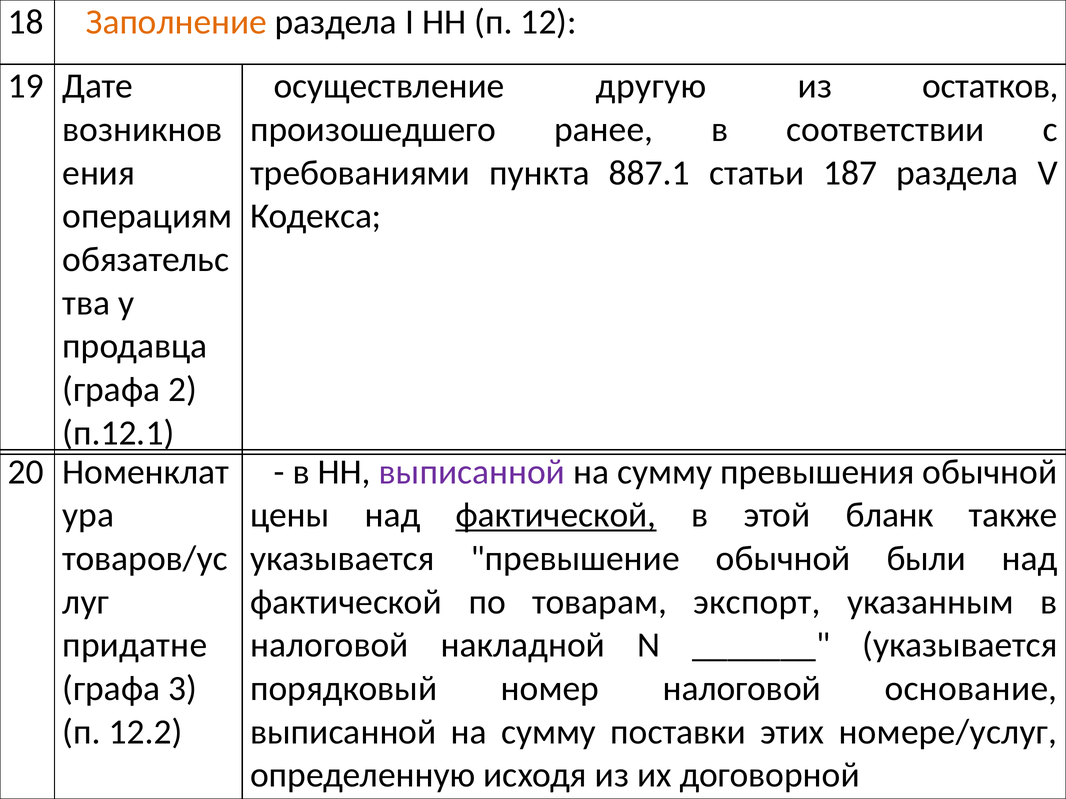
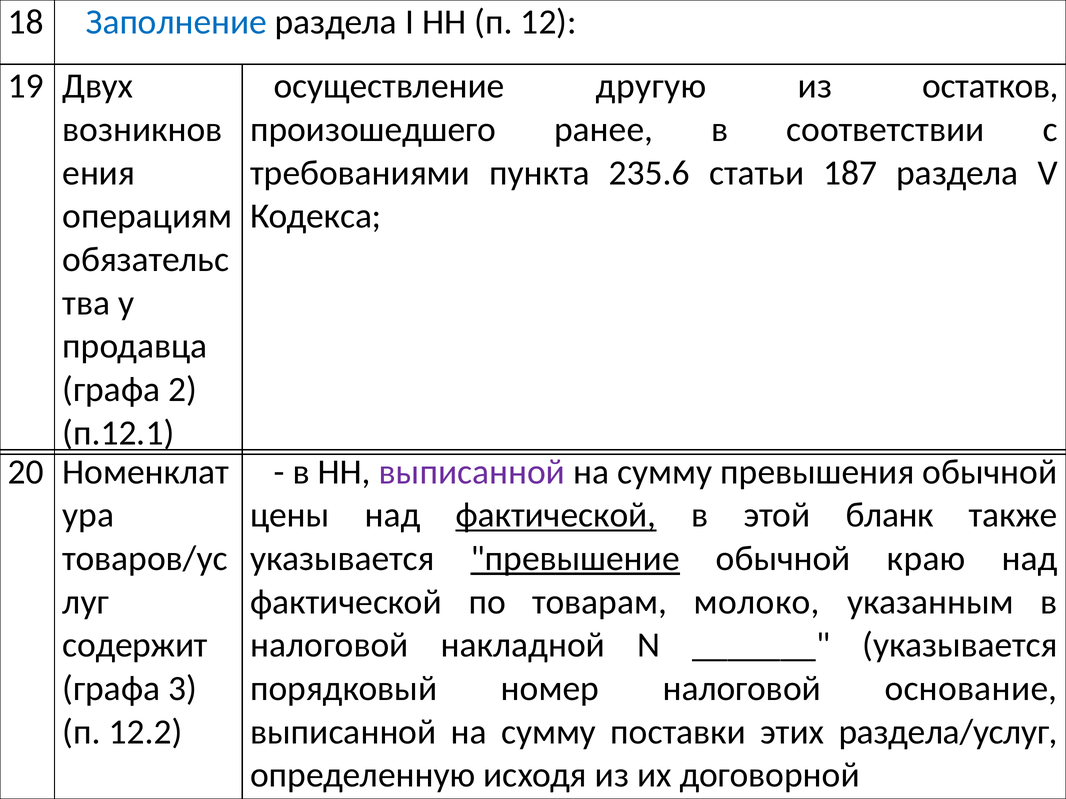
Заполнение colour: orange -> blue (176, 22)
Дате: Дате -> Двух (98, 86)
887.1: 887.1 -> 235.6 (649, 173)
превышение underline: none -> present (575, 559)
были: были -> краю (926, 559)
экспорт: экспорт -> молоко (757, 602)
придатне: придатне -> содержит (135, 646)
номере/услуг: номере/услуг -> раздела/услуг (948, 732)
